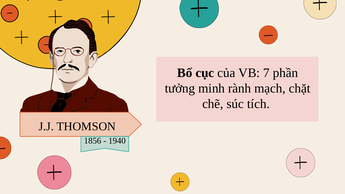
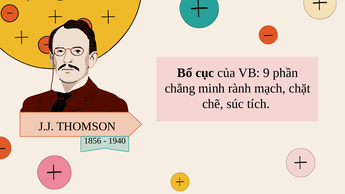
7: 7 -> 9 (266, 73)
tưởng: tưởng -> chẳng (180, 88)
